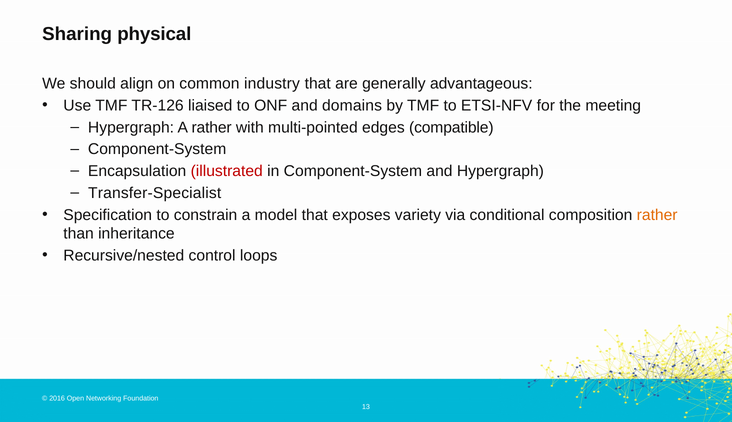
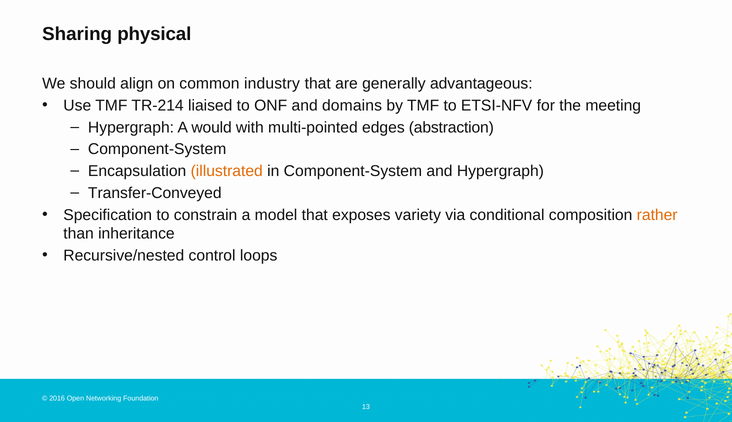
TR-126: TR-126 -> TR-214 (158, 106)
A rather: rather -> would (212, 127)
compatible: compatible -> abstraction (451, 127)
illustrated colour: red -> orange (227, 171)
Transfer-Specialist: Transfer-Specialist -> Transfer-Conveyed (155, 193)
